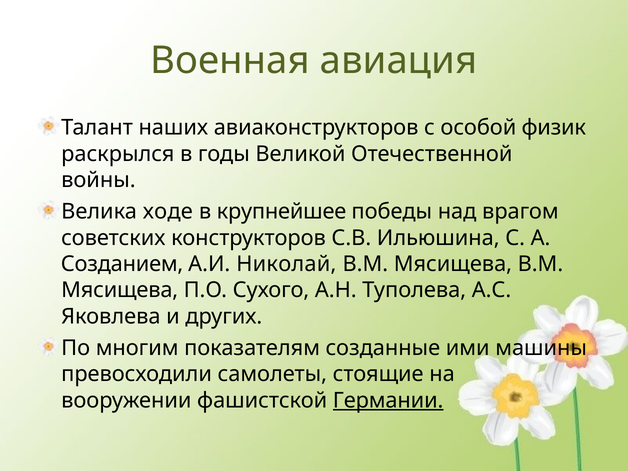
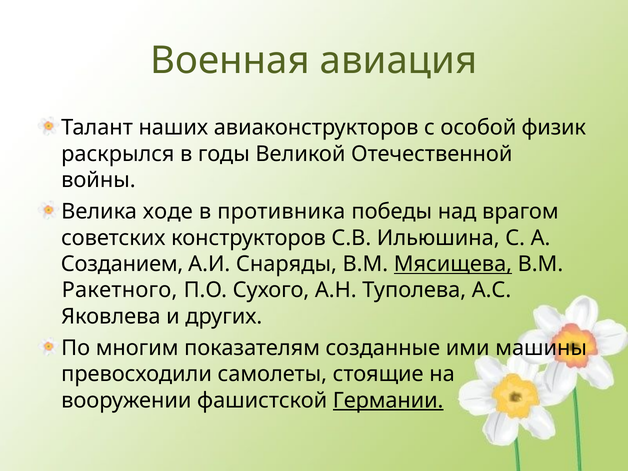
крупнейшее: крупнейшее -> противника (281, 212)
Николай: Николай -> Снаряды (286, 264)
Мясищева underline: none -> present (453, 264)
Мясищева: Мясищева -> Ракетного (120, 290)
